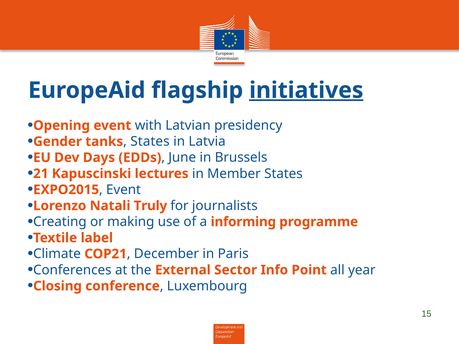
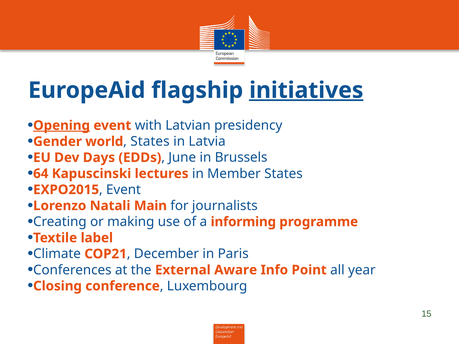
Opening underline: none -> present (62, 126)
tanks: tanks -> world (104, 142)
21: 21 -> 64 (41, 174)
Truly: Truly -> Main (150, 206)
Sector: Sector -> Aware (236, 270)
